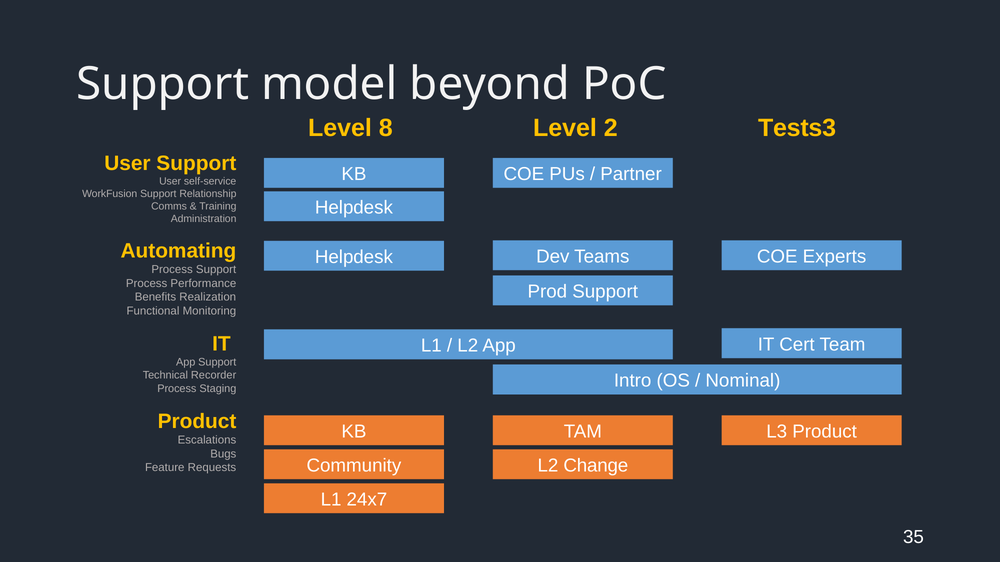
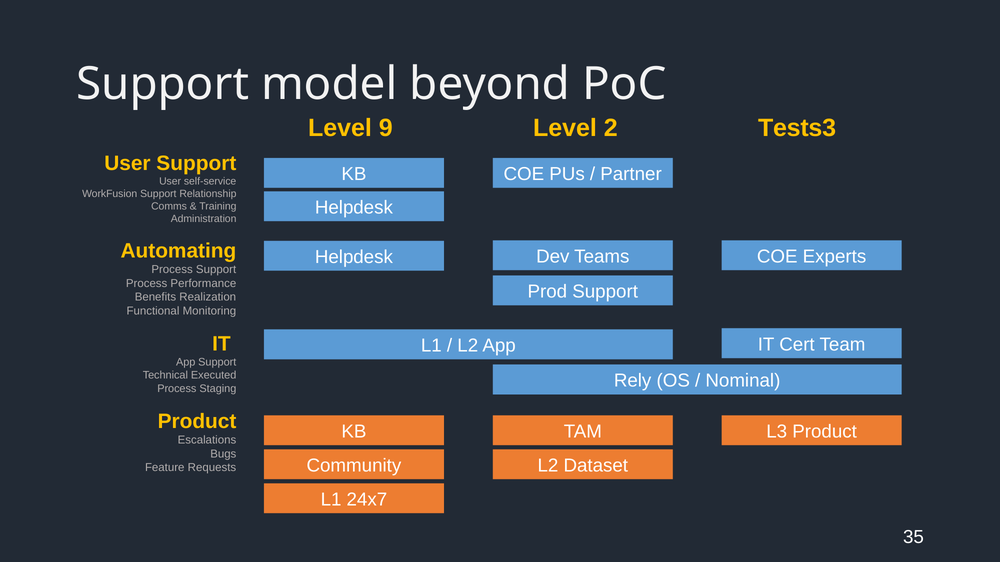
8: 8 -> 9 (386, 128)
Recorder: Recorder -> Executed (214, 376)
Intro: Intro -> Rely (633, 381)
Change: Change -> Dataset (596, 466)
